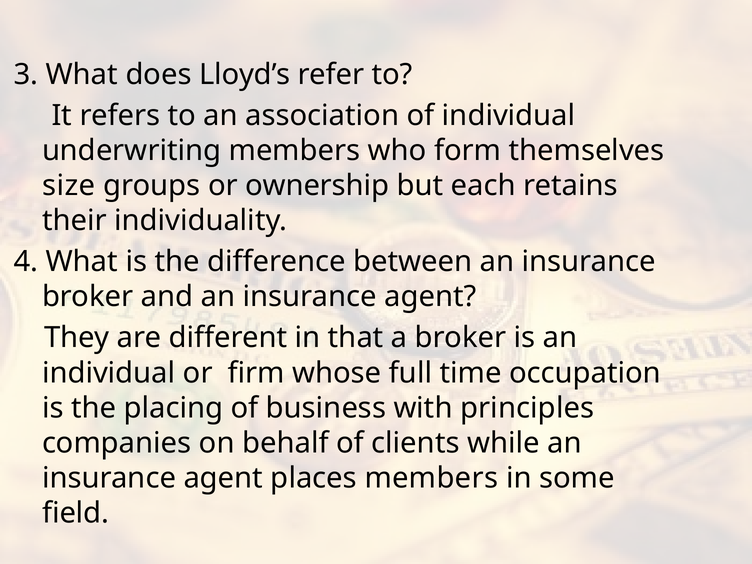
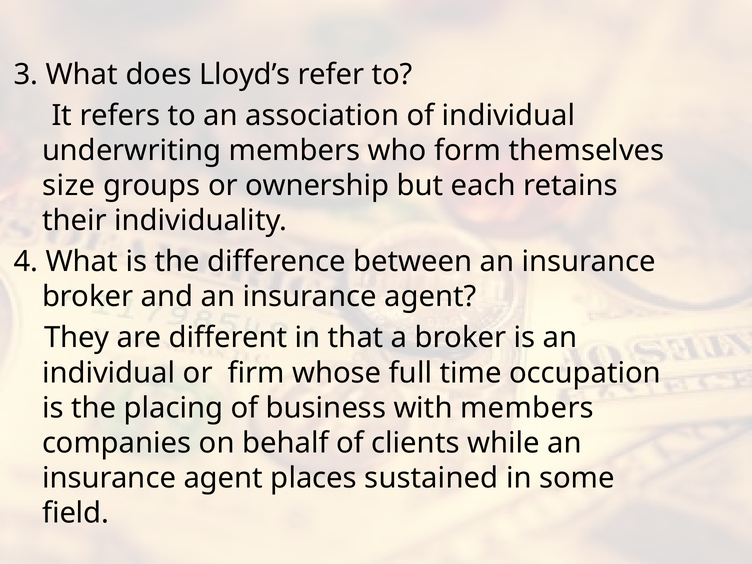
with principles: principles -> members (527, 408)
places members: members -> sustained (431, 478)
